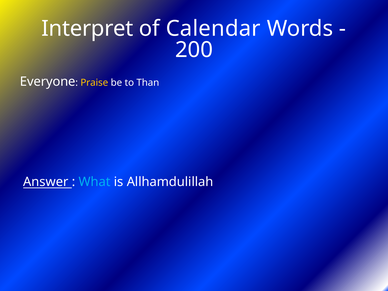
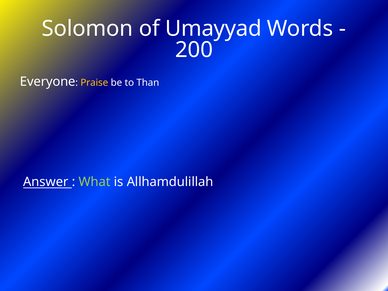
Interpret: Interpret -> Solomon (87, 29)
Calendar: Calendar -> Umayyad (213, 29)
What colour: light blue -> light green (95, 182)
